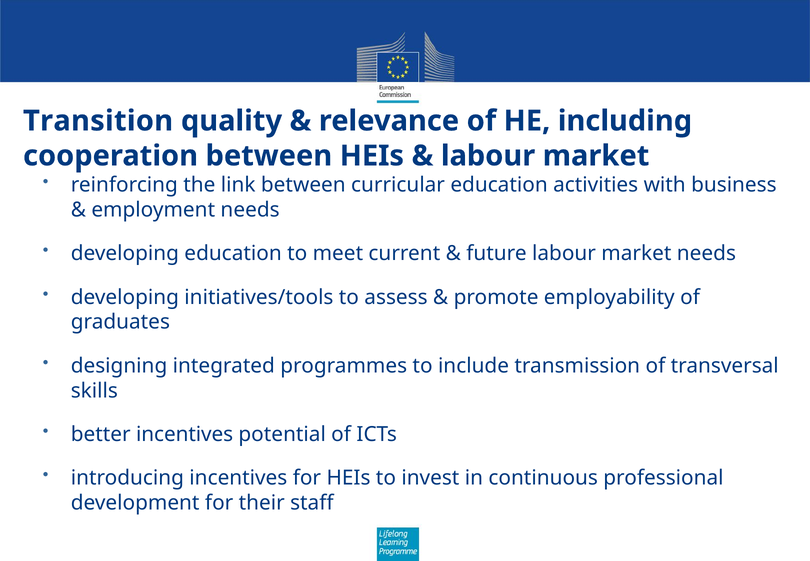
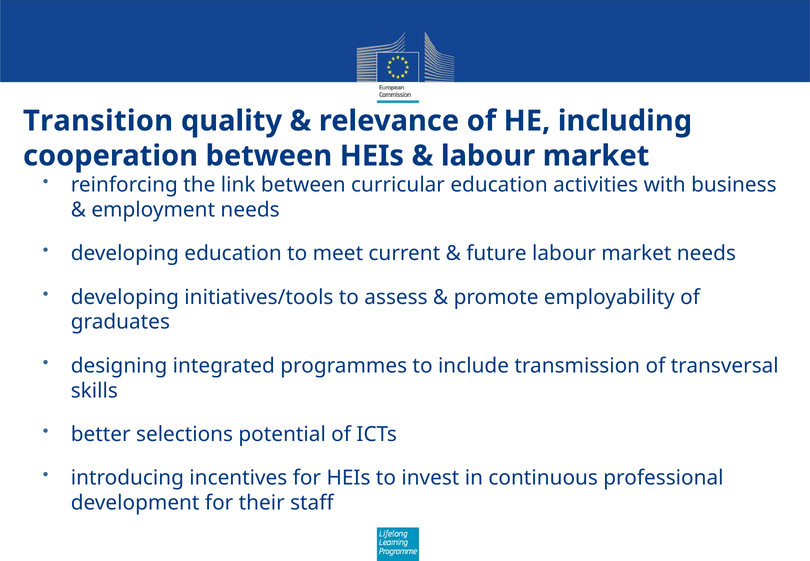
better incentives: incentives -> selections (185, 434)
